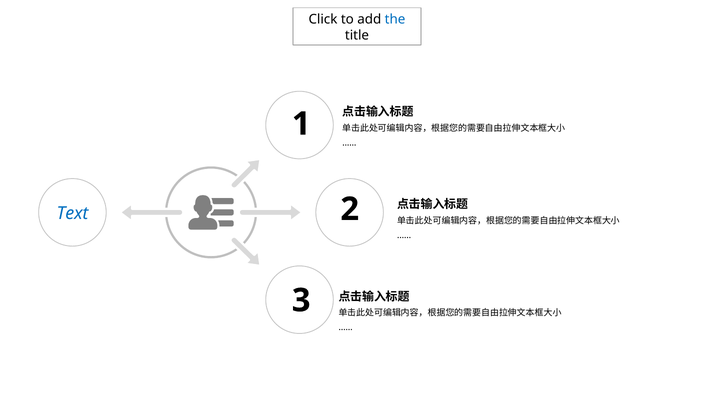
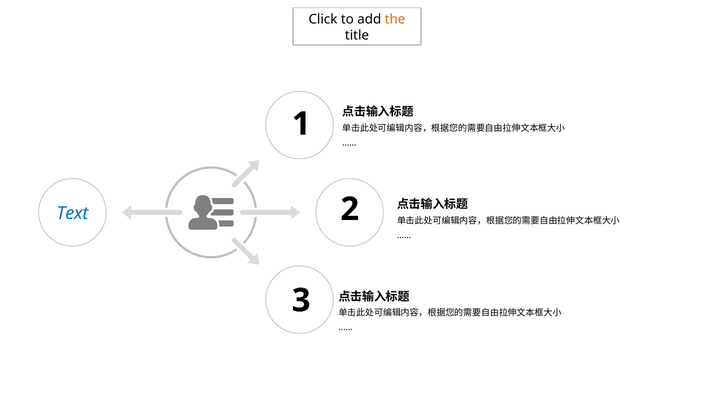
the colour: blue -> orange (395, 19)
